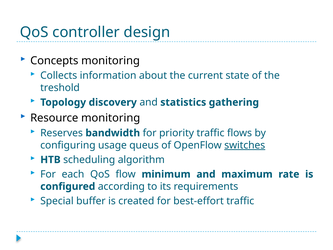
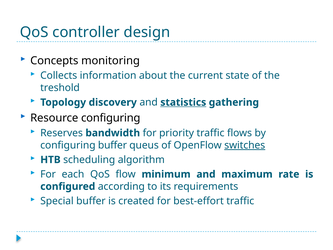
statistics underline: none -> present (183, 102)
Resource monitoring: monitoring -> configuring (111, 118)
configuring usage: usage -> buffer (112, 145)
